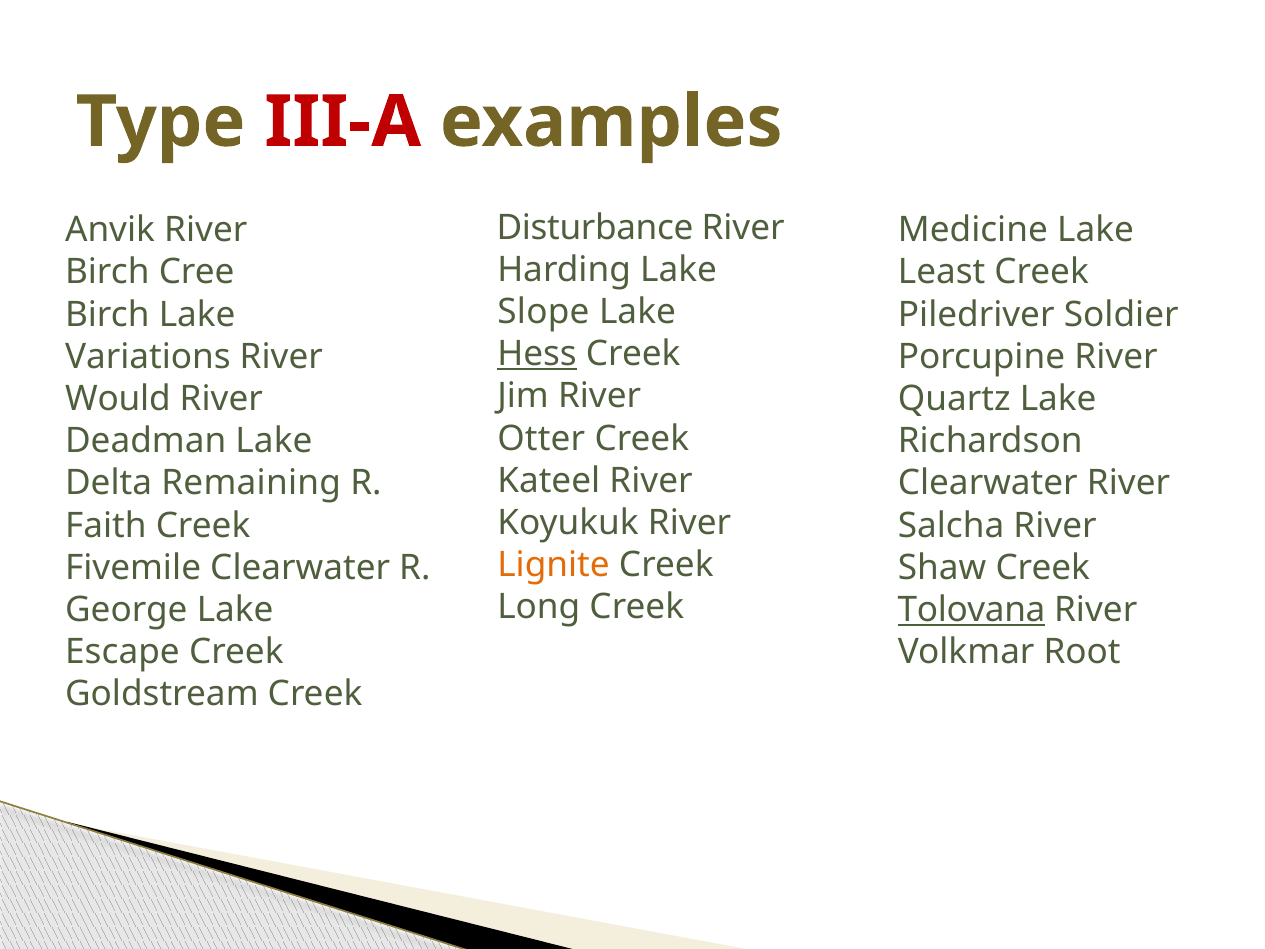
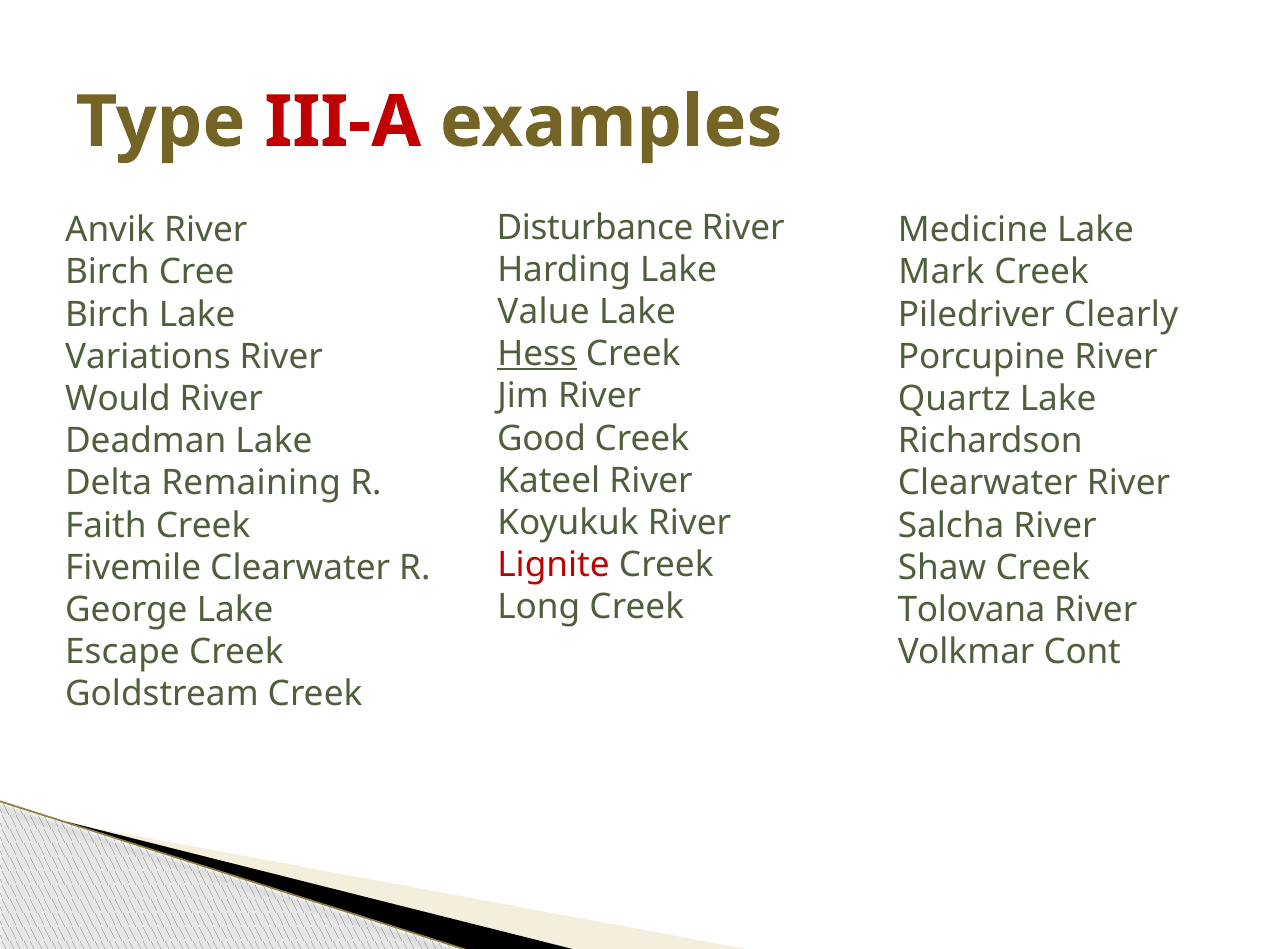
Least: Least -> Mark (941, 272)
Slope: Slope -> Value (543, 312)
Soldier: Soldier -> Clearly (1121, 314)
Otter: Otter -> Good (542, 438)
Lignite colour: orange -> red (553, 565)
Tolovana underline: present -> none (972, 610)
Root: Root -> Cont (1082, 652)
